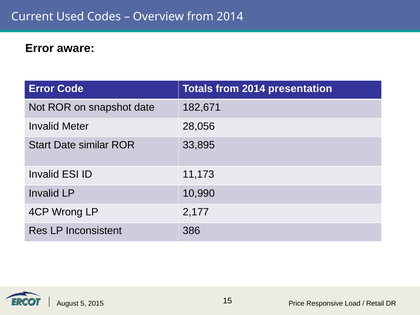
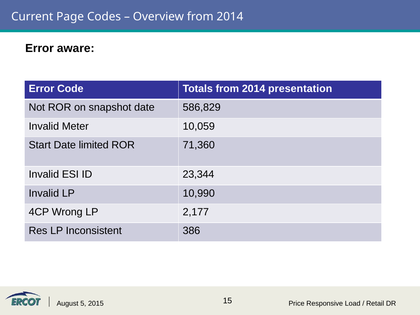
Used: Used -> Page (70, 17)
182,671: 182,671 -> 586,829 (202, 107)
28,056: 28,056 -> 10,059 (199, 126)
similar: similar -> limited (94, 145)
33,895: 33,895 -> 71,360 (199, 145)
11,173: 11,173 -> 23,344 (198, 174)
